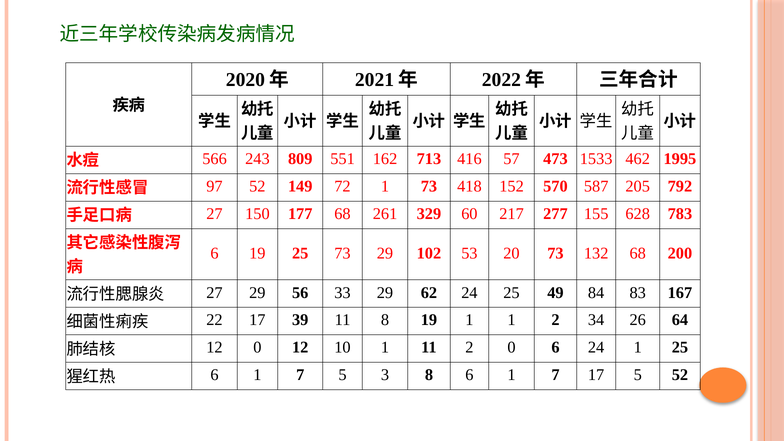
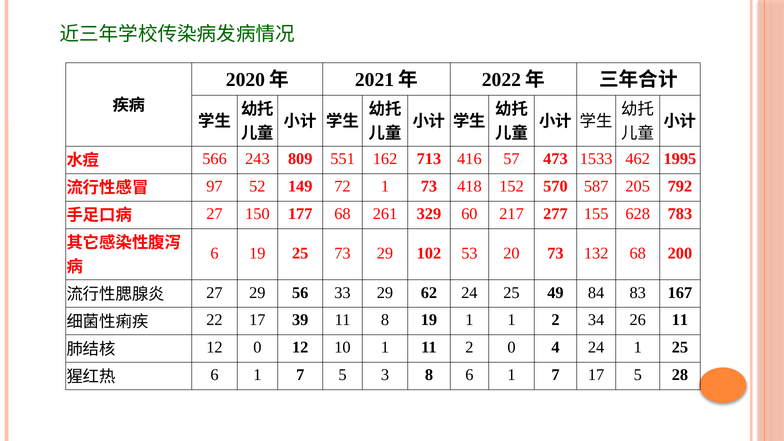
26 64: 64 -> 11 (680, 320)
0 6: 6 -> 4 (556, 348)
5 52: 52 -> 28 (680, 375)
